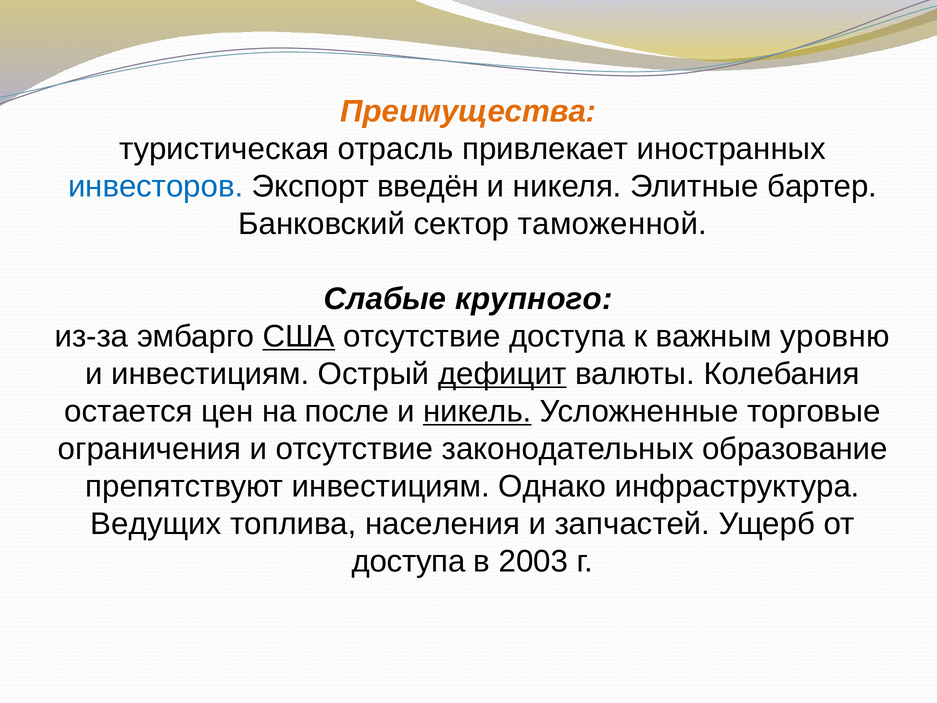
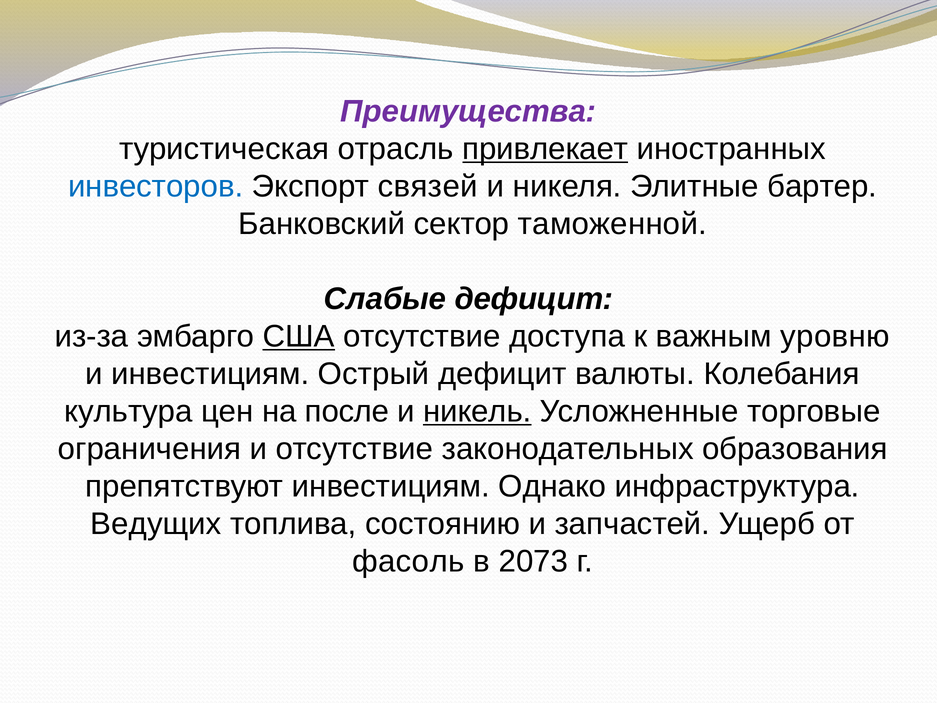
Преимущества colour: orange -> purple (468, 111)
привлекает underline: none -> present (545, 149)
введён: введён -> связей (428, 186)
Слабые крупного: крупного -> дефицит (534, 299)
дефицит underline: present -> none (502, 374)
остается: остается -> культура (129, 411)
образование: образование -> образования (795, 449)
населения: населения -> состоянию (443, 524)
доступа: доступа -> фасоль (408, 561)
2003: 2003 -> 2073 (533, 561)
